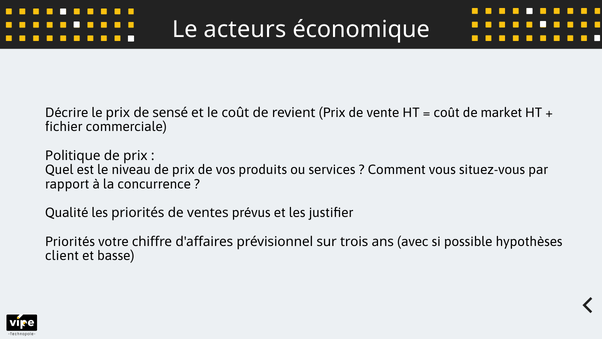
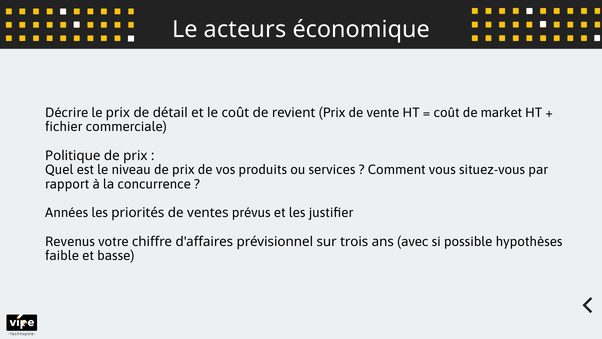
sensé: sensé -> détail (170, 113)
Qualité: Qualité -> Années (67, 213)
Priorités: Priorités -> Revenus (70, 241)
client: client -> faible (62, 256)
